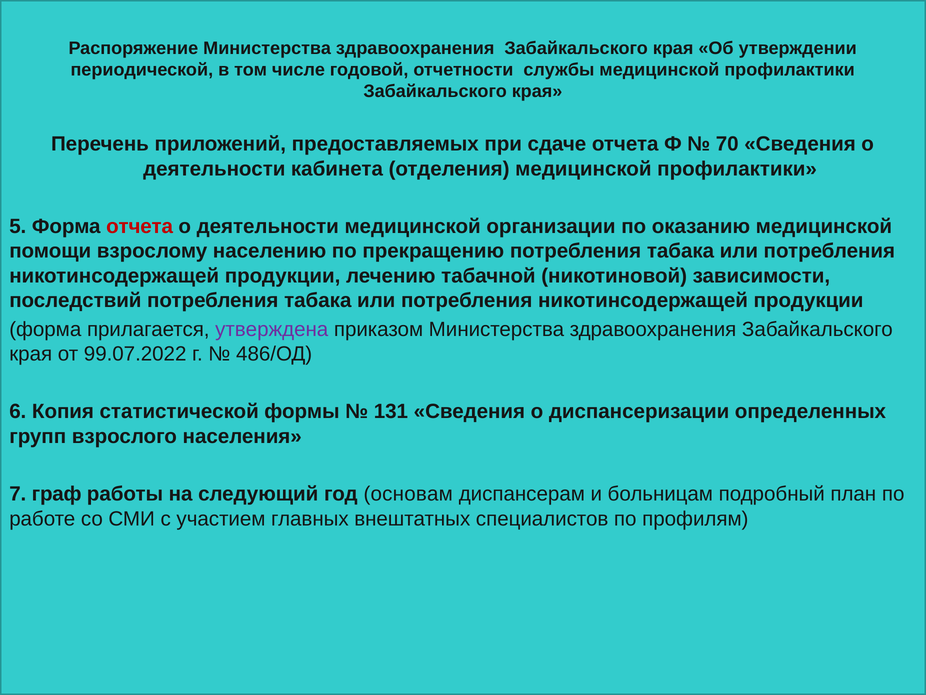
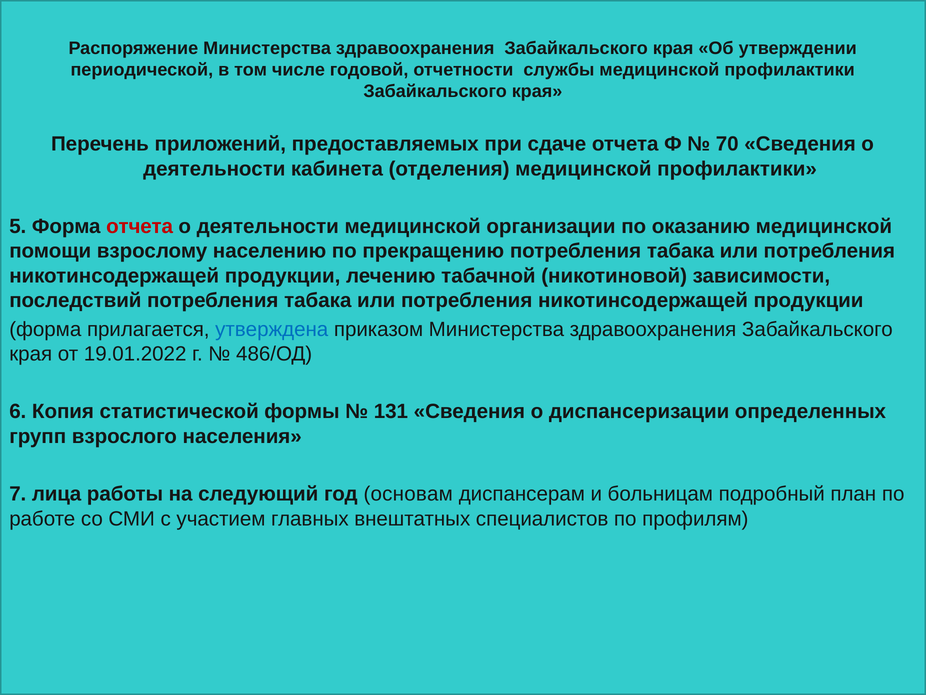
утверждена colour: purple -> blue (272, 329)
99.07.2022: 99.07.2022 -> 19.01.2022 (135, 354)
граф: граф -> лица (57, 494)
